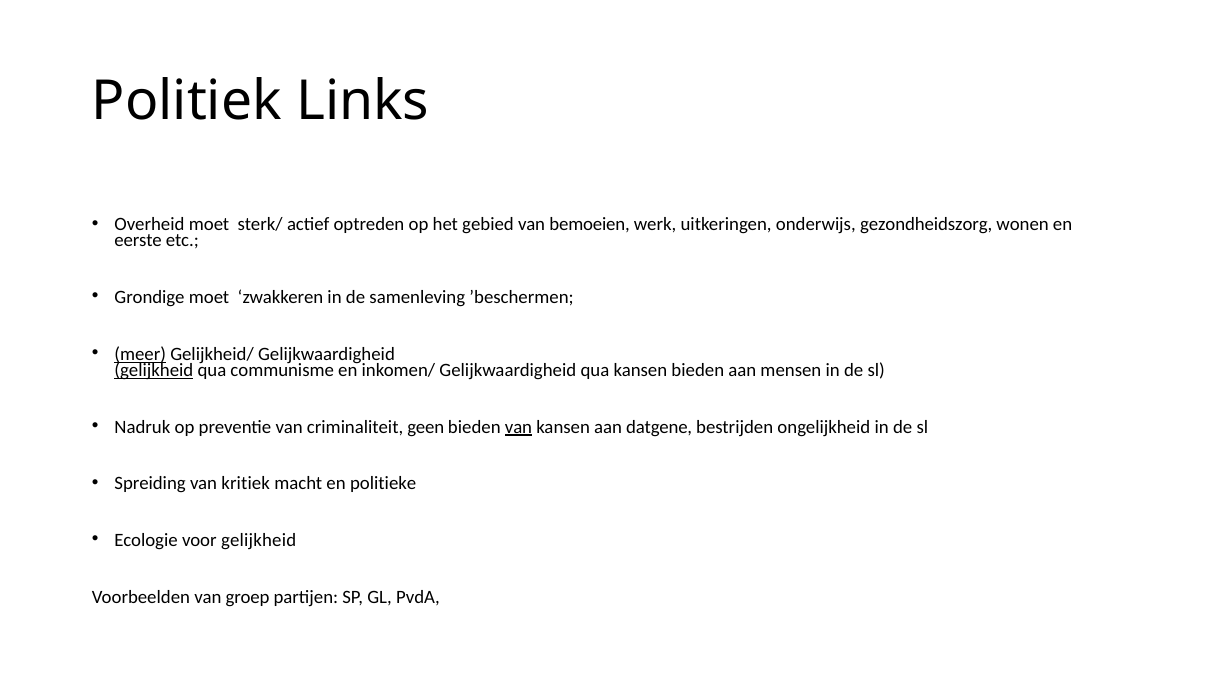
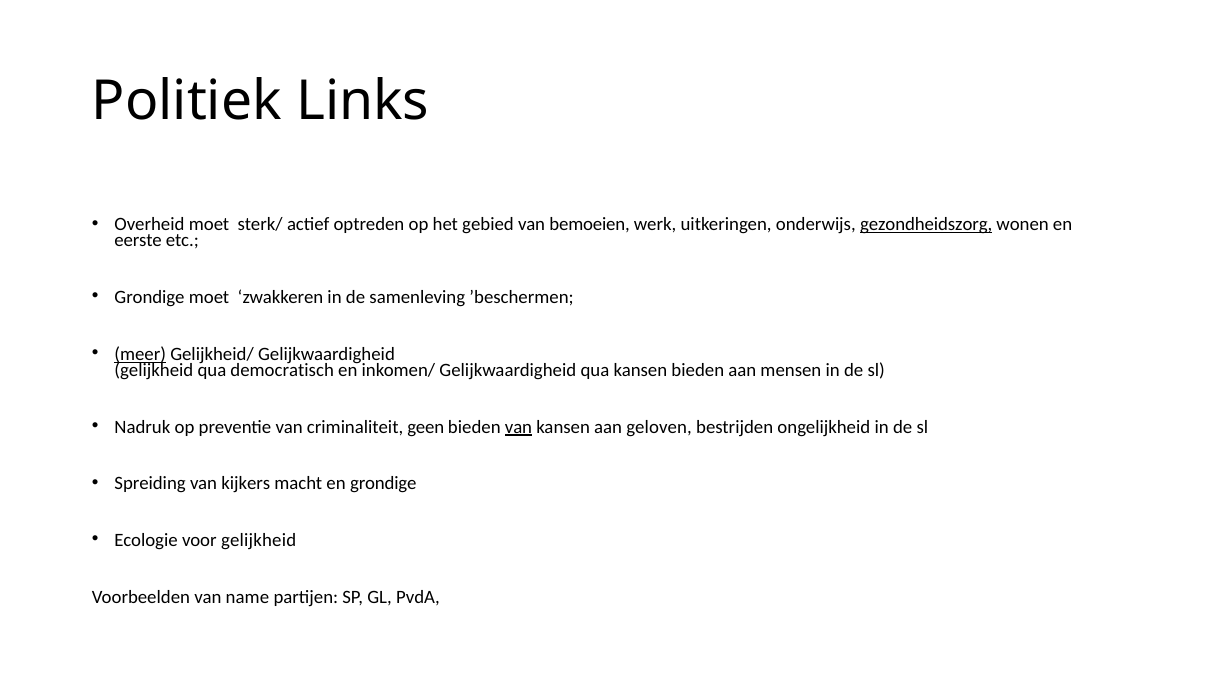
gezondheidszorg underline: none -> present (926, 224)
gelijkheid underline: present -> none (154, 370)
communisme: communisme -> democratisch (282, 370)
datgene: datgene -> geloven (659, 427)
kritiek: kritiek -> kijkers (246, 483)
en politieke: politieke -> grondige (383, 483)
groep: groep -> name (247, 597)
